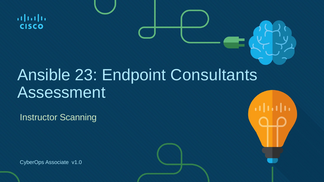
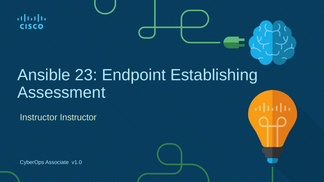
Consultants: Consultants -> Establishing (214, 75)
Instructor Scanning: Scanning -> Instructor (78, 118)
